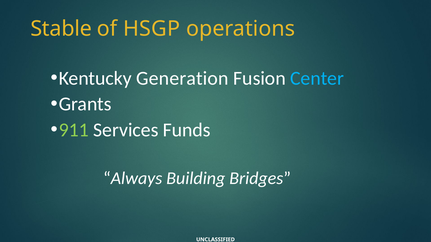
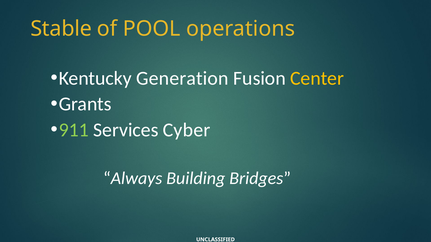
HSGP: HSGP -> POOL (152, 29)
Center colour: light blue -> yellow (317, 78)
Funds: Funds -> Cyber (187, 130)
